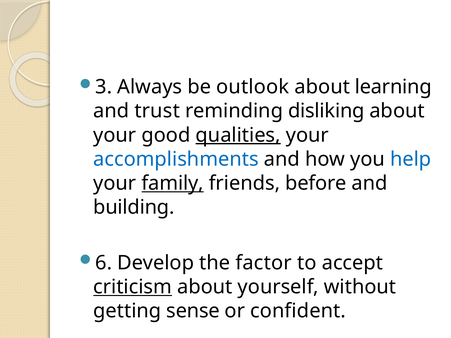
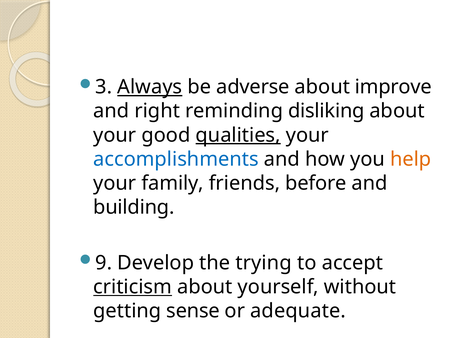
Always underline: none -> present (150, 87)
outlook: outlook -> adverse (253, 87)
learning: learning -> improve (393, 87)
trust: trust -> right (157, 111)
help colour: blue -> orange (411, 159)
family underline: present -> none (173, 183)
6: 6 -> 9 (104, 263)
factor: factor -> trying (264, 263)
confident: confident -> adequate (298, 311)
